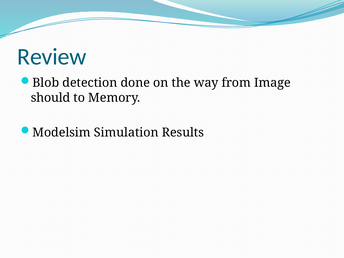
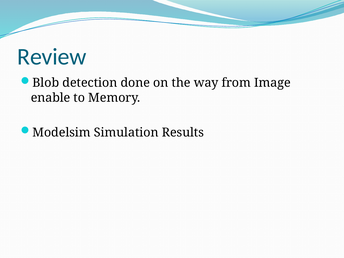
should: should -> enable (51, 98)
